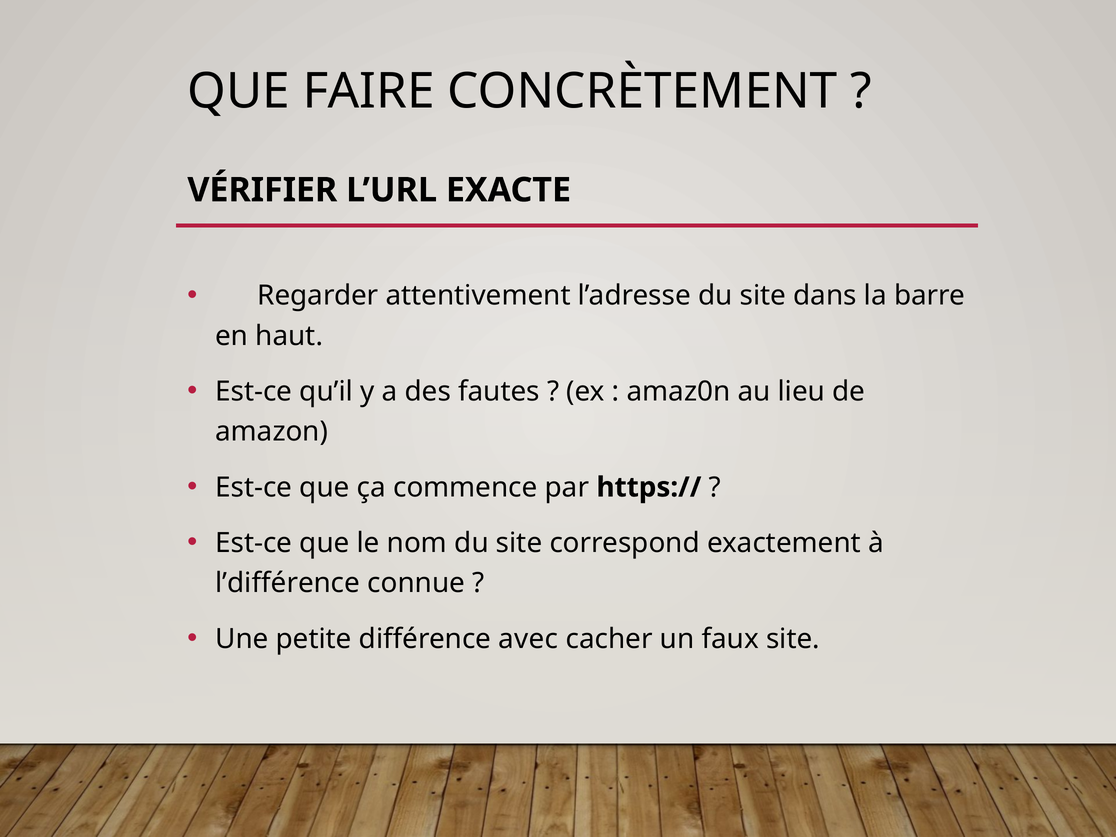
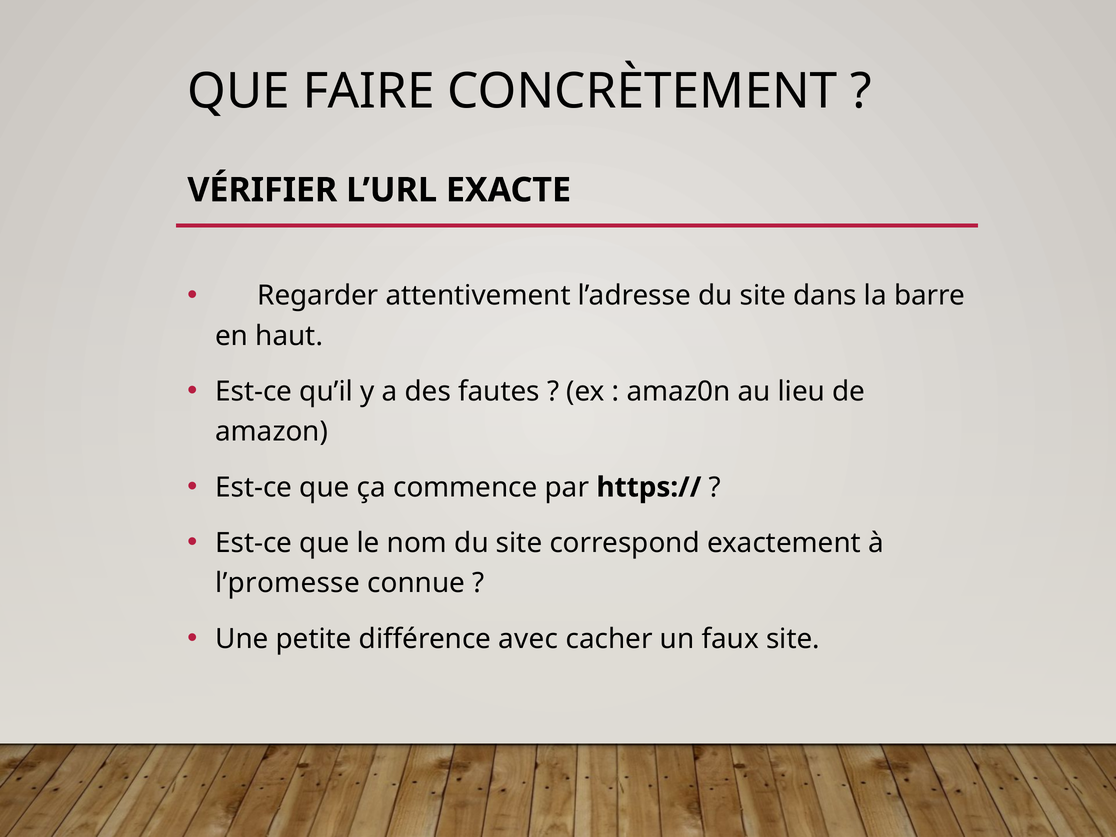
l’différence: l’différence -> l’promesse (288, 583)
